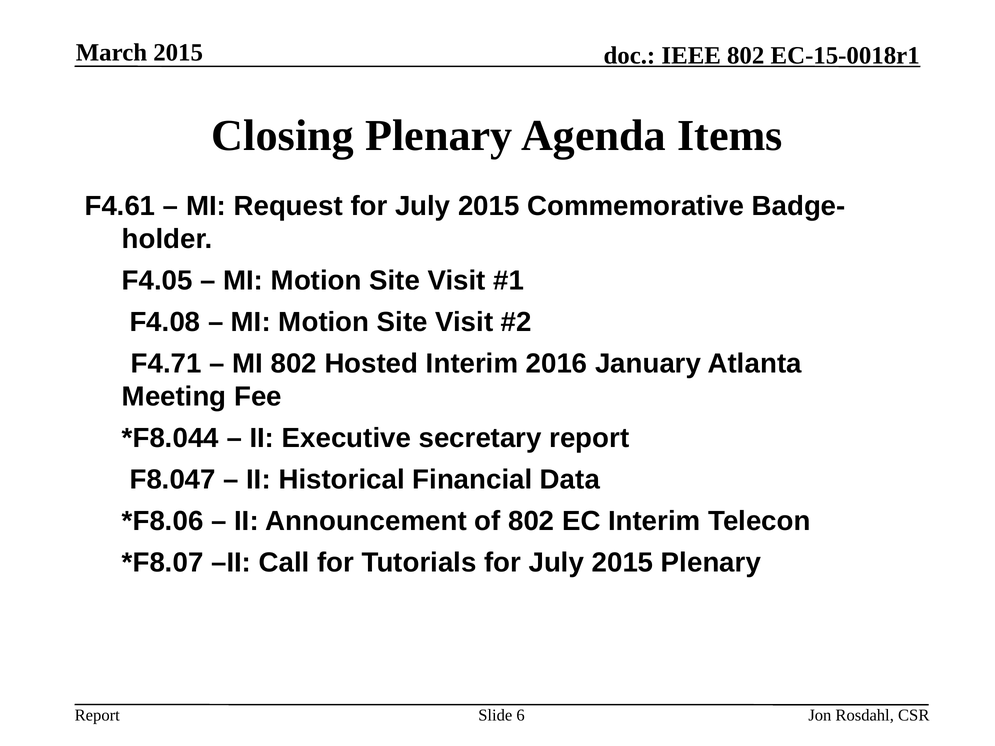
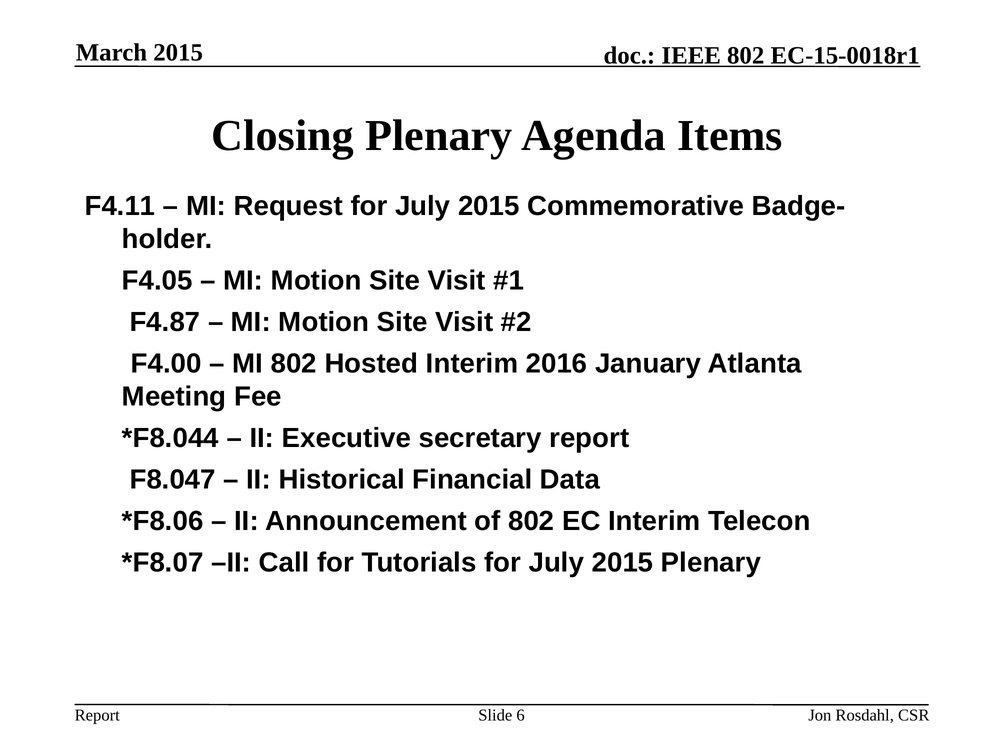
F4.61: F4.61 -> F4.11 (120, 206)
F4.08: F4.08 -> F4.87 (165, 322)
F4.71: F4.71 -> F4.00 (166, 364)
